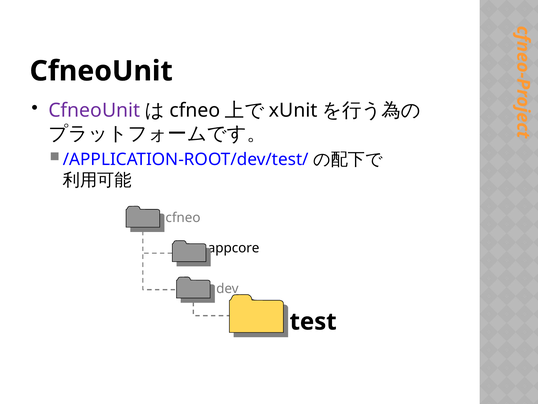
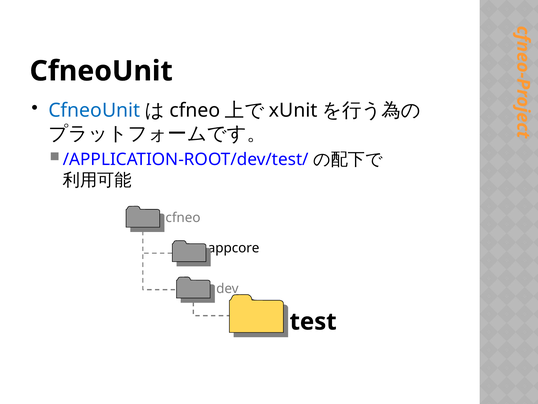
CfneoUnit colour: purple -> blue (94, 110)
